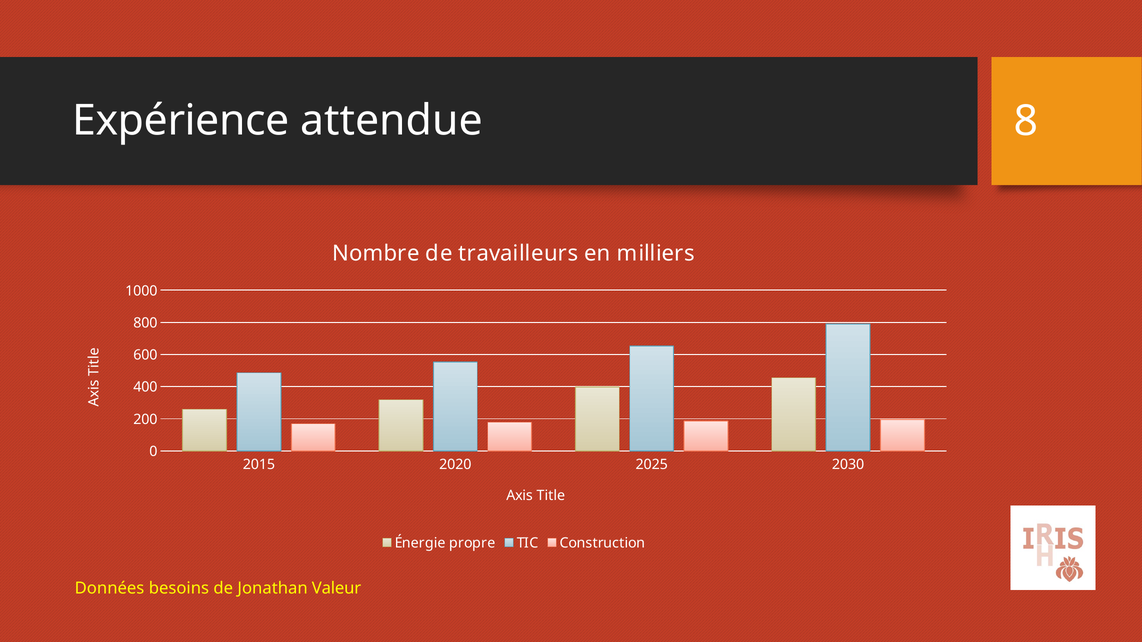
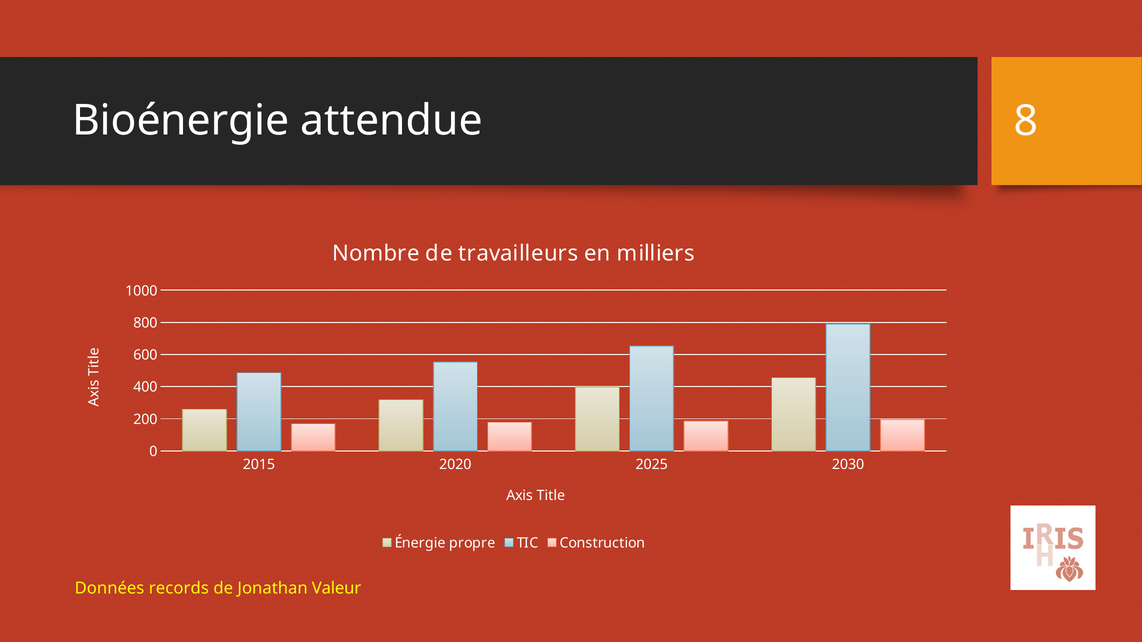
Expérience: Expérience -> Bioénergie (181, 121)
besoins: besoins -> records (179, 588)
